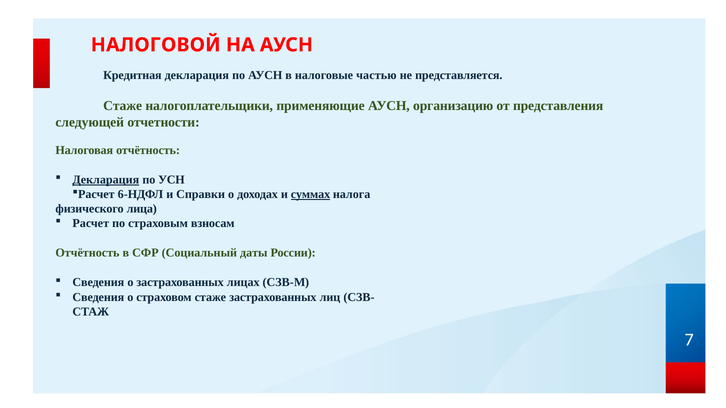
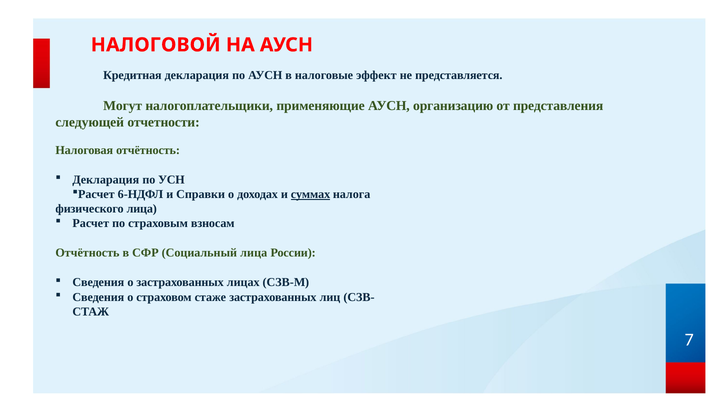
частью: частью -> эффект (376, 75)
Стаже: Стаже -> Могут (123, 106)
Декларация underline: present -> none (106, 180)
Социальный даты: даты -> лица (254, 253)
